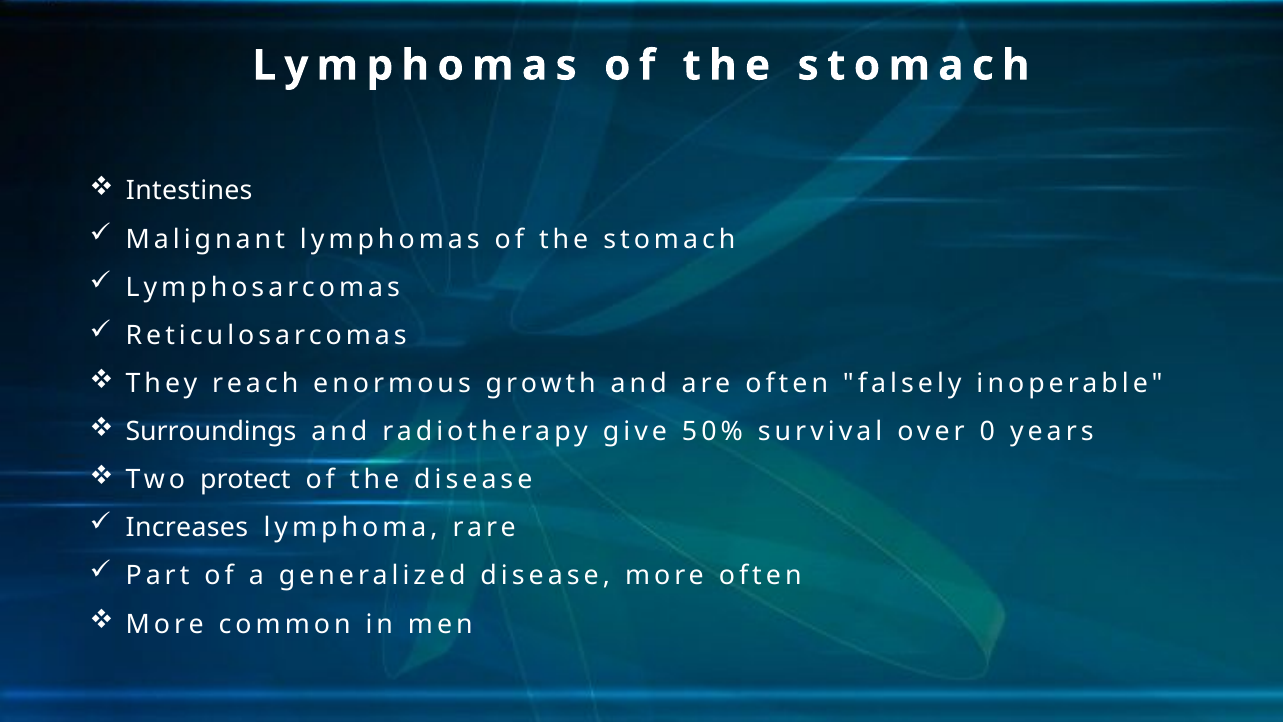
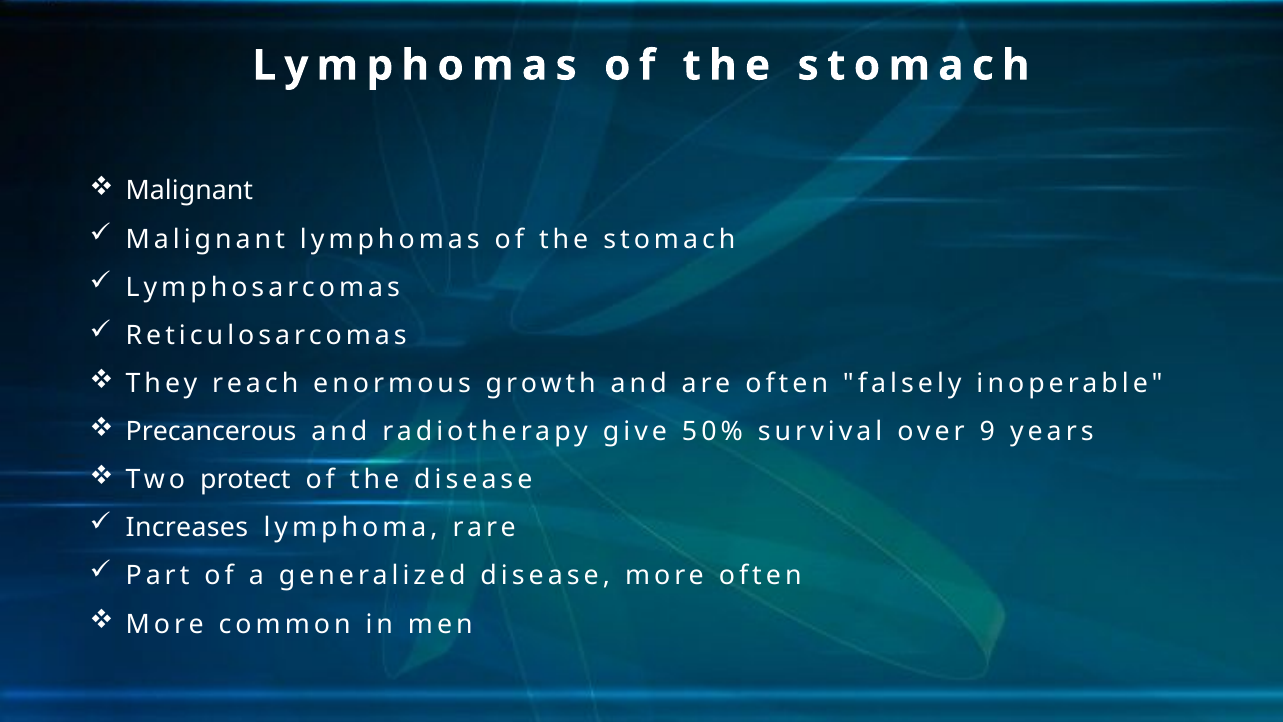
Intestines: Intestines -> Malignant (189, 191)
Surroundings: Surroundings -> Precancerous (211, 432)
0: 0 -> 9 (987, 432)
